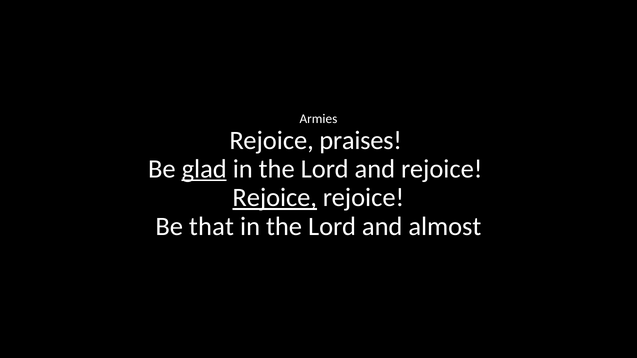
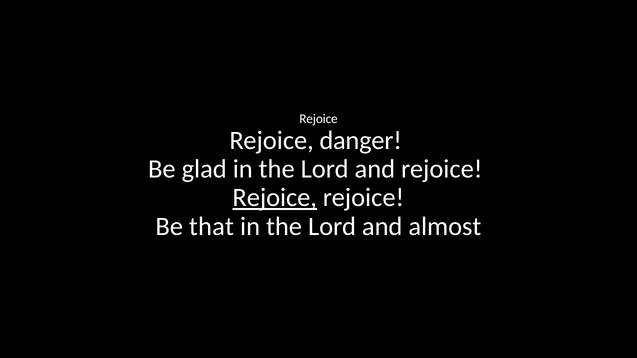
Armies: Armies -> Rejoice (319, 119)
praises: praises -> danger (361, 140)
glad underline: present -> none (204, 169)
